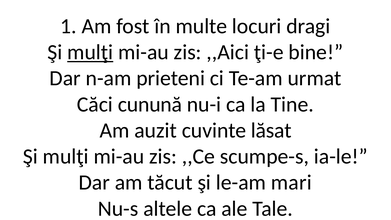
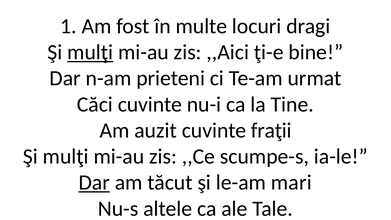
Căci cunună: cunună -> cuvinte (150, 104)
lăsat: lăsat -> fraţii (271, 130)
Dar underline: none -> present (94, 183)
